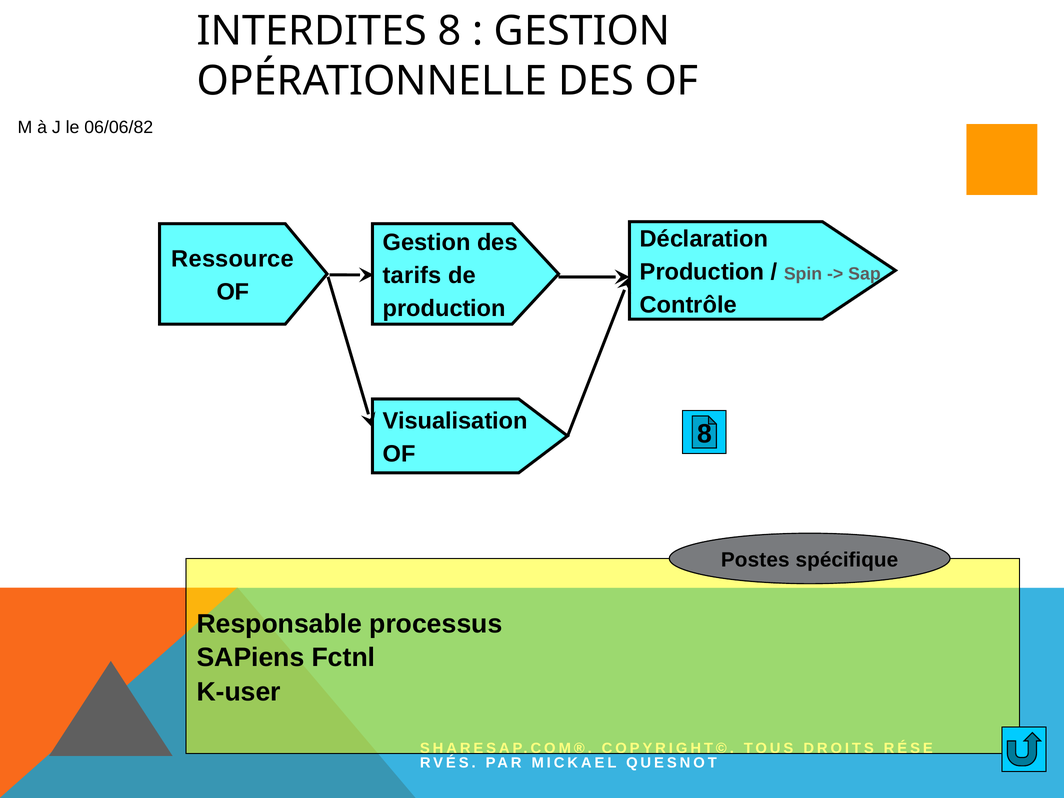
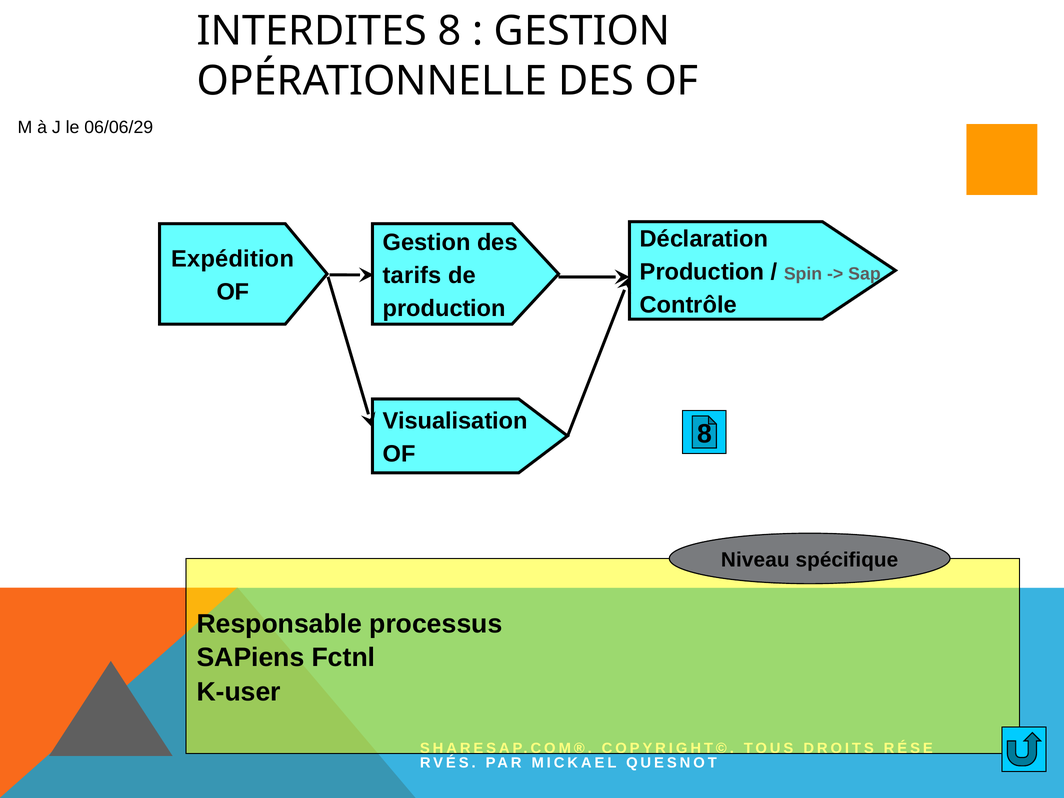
06/06/82: 06/06/82 -> 06/06/29 (119, 127)
Ressource: Ressource -> Expédition (233, 259)
Postes: Postes -> Niveau (755, 560)
